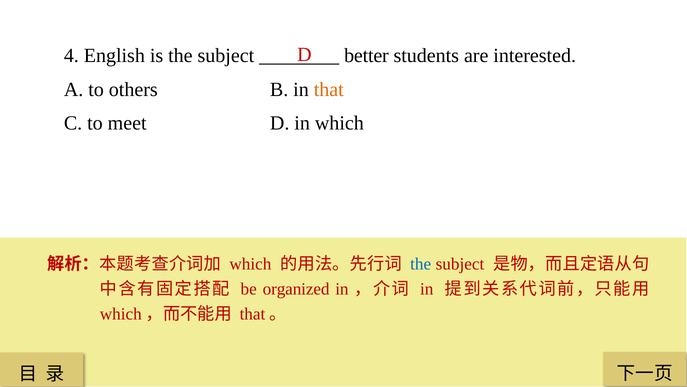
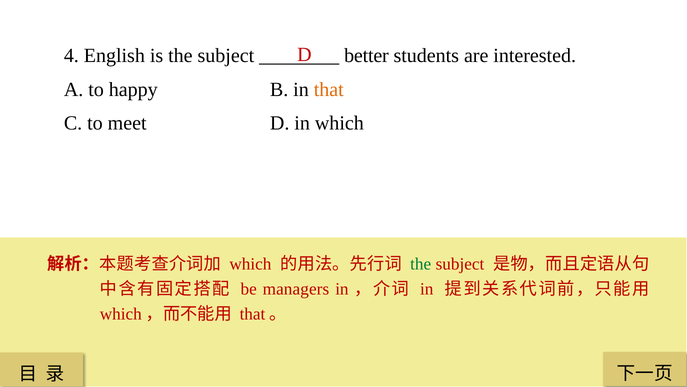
others: others -> happy (133, 89)
the colour: blue -> green (421, 264)
organized: organized -> managers (296, 289)
